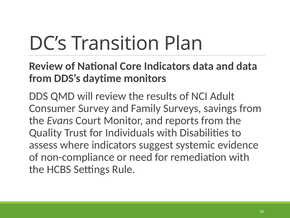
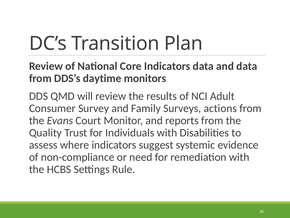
savings: savings -> actions (220, 108)
